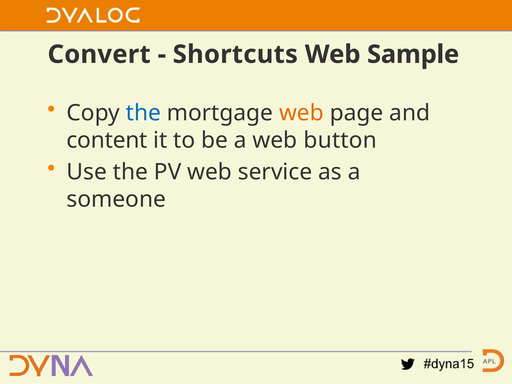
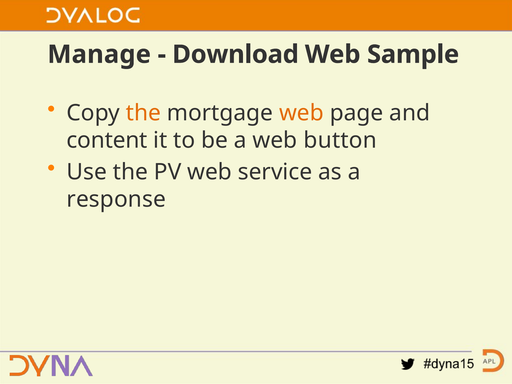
Convert: Convert -> Manage (99, 54)
Shortcuts: Shortcuts -> Download (236, 54)
the colour: blue -> orange (143, 113)
someone: someone -> response (116, 199)
